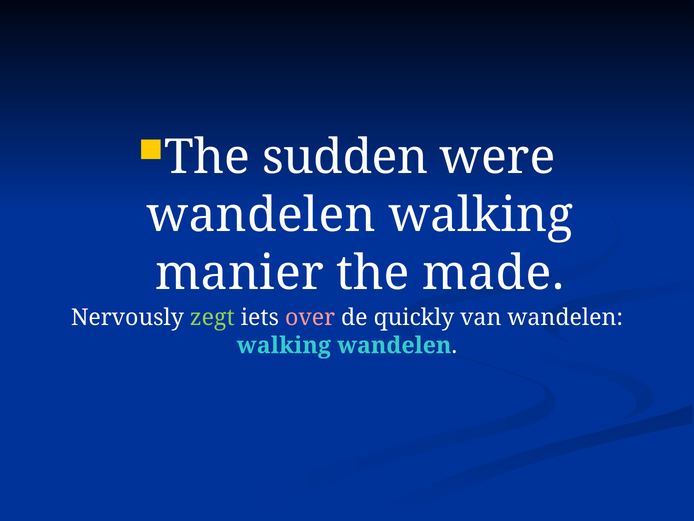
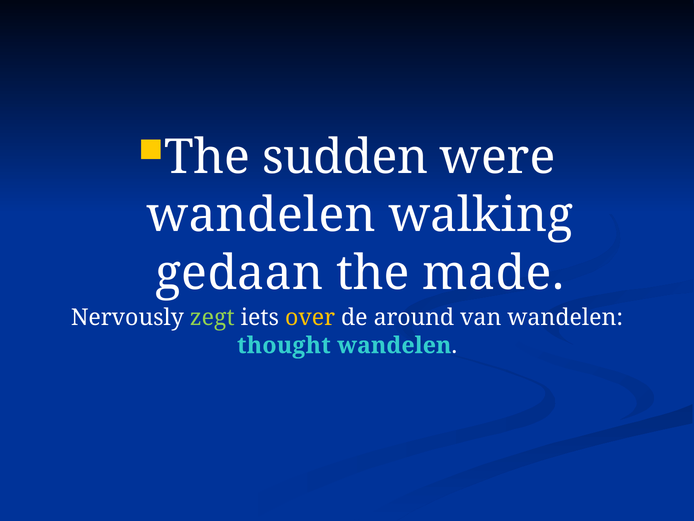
manier: manier -> gedaan (239, 273)
over colour: pink -> yellow (310, 317)
quickly: quickly -> around (414, 317)
walking: walking -> thought (284, 345)
